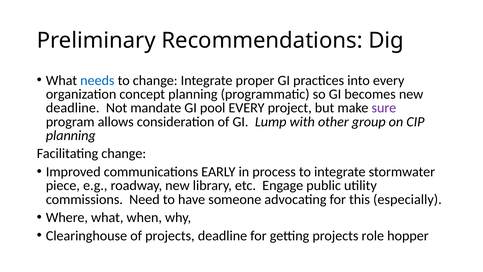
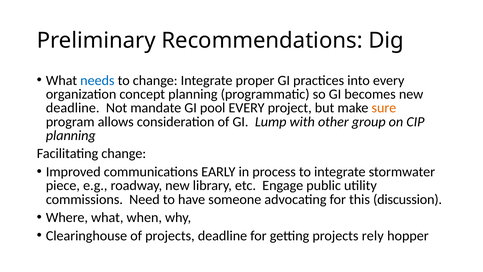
sure colour: purple -> orange (384, 108)
especially: especially -> discussion (408, 199)
role: role -> rely (373, 236)
